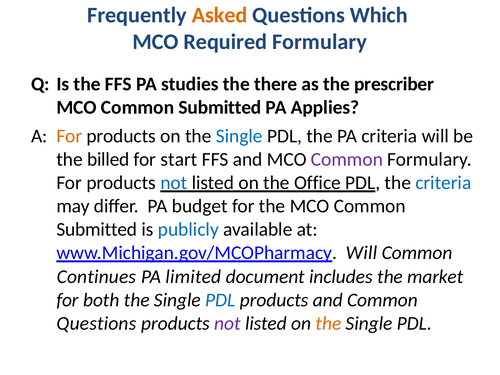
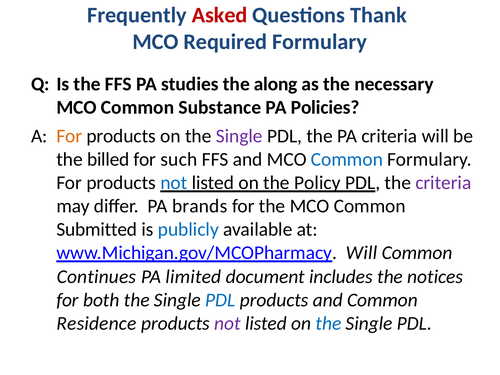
Asked colour: orange -> red (220, 15)
Which: Which -> Thank (379, 15)
there: there -> along (276, 84)
prescriber: prescriber -> necessary (394, 84)
Submitted: Submitted -> Substance (220, 107)
Applies: Applies -> Policies (325, 107)
Single colour: blue -> purple (239, 136)
start: start -> such (179, 160)
Common colour: purple -> blue (347, 160)
Office: Office -> Policy (317, 183)
criteria colour: blue -> purple (443, 183)
budget: budget -> brands (200, 206)
market: market -> notices (435, 277)
Questions: Questions -> Residence (96, 323)
the colour: orange -> blue (328, 323)
